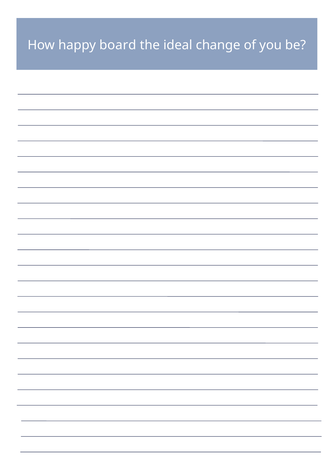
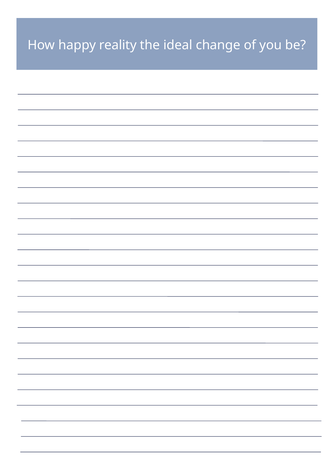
board: board -> reality (118, 45)
